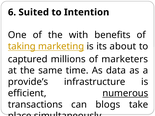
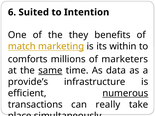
with: with -> they (79, 35)
taking: taking -> match (22, 46)
about: about -> within (123, 46)
captured: captured -> comforts (28, 59)
same underline: none -> present (50, 71)
blogs: blogs -> really (108, 105)
